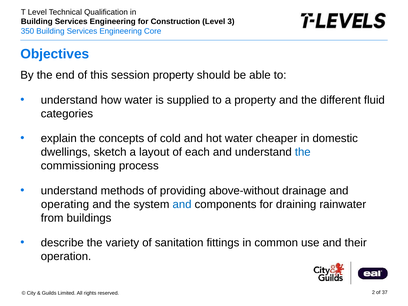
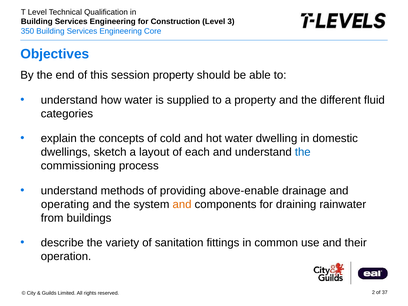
cheaper: cheaper -> dwelling (277, 139)
above-without: above-without -> above-enable (244, 191)
and colour: blue -> orange (182, 204)
